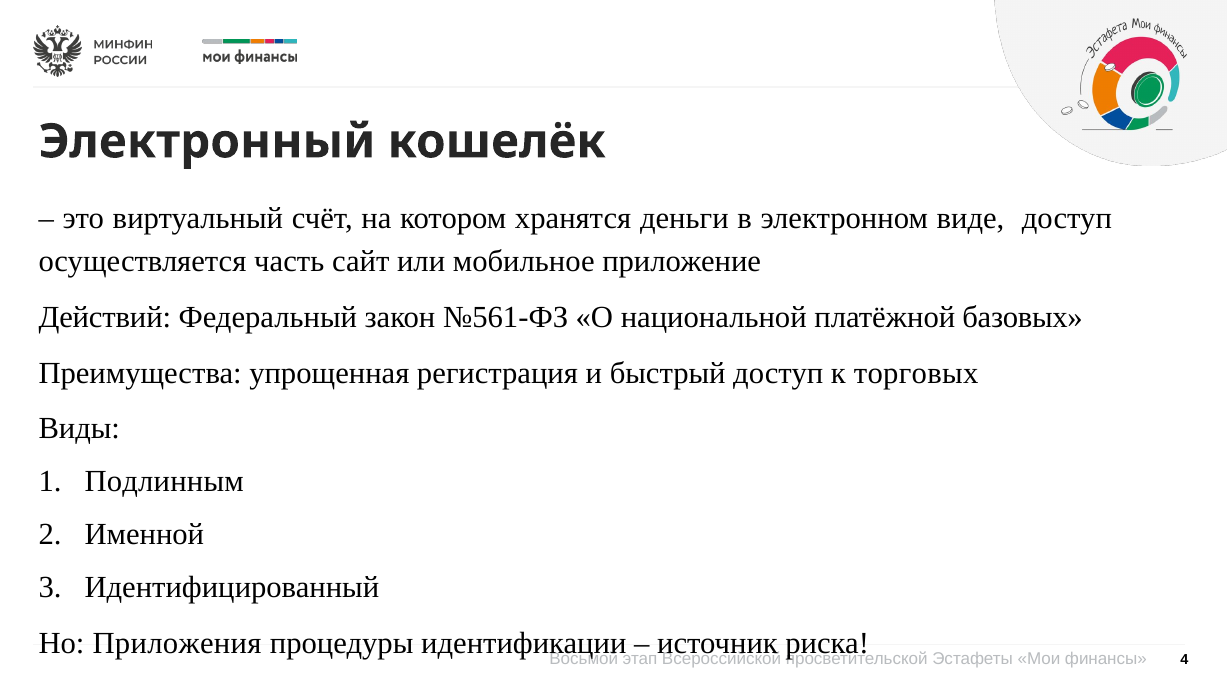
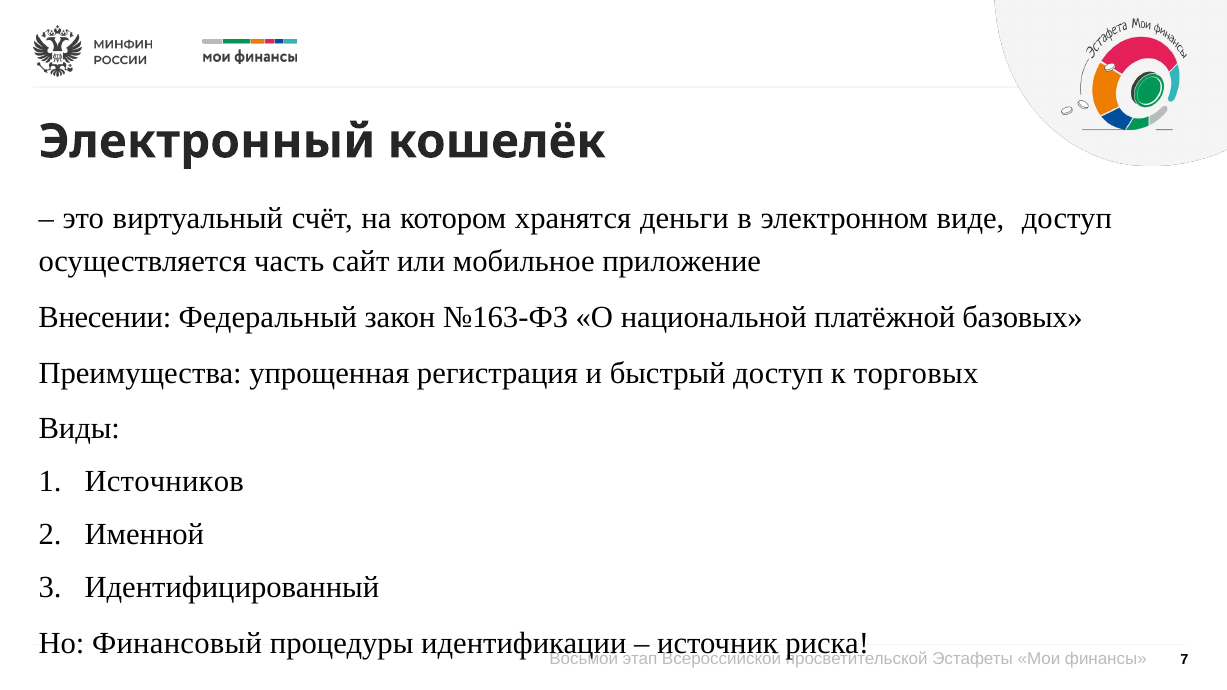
Действий: Действий -> Внесении (105, 317)
№561-ФЗ: №561-ФЗ -> №163-ФЗ (506, 317)
Подлинным: Подлинным -> Источников (164, 482)
Приложения: Приложения -> Финансовый (177, 644)
4: 4 -> 7 (1185, 660)
